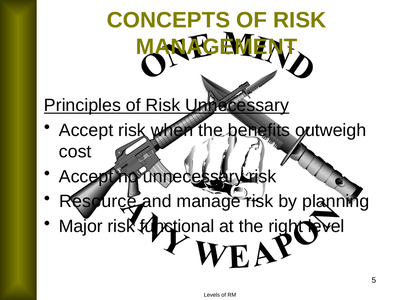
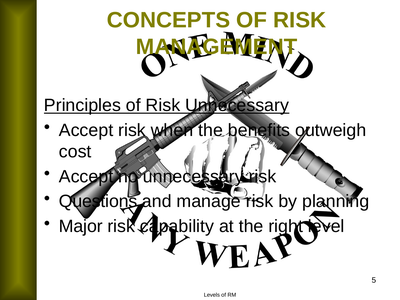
Resource: Resource -> Questions (98, 201)
functional: functional -> capability (177, 226)
